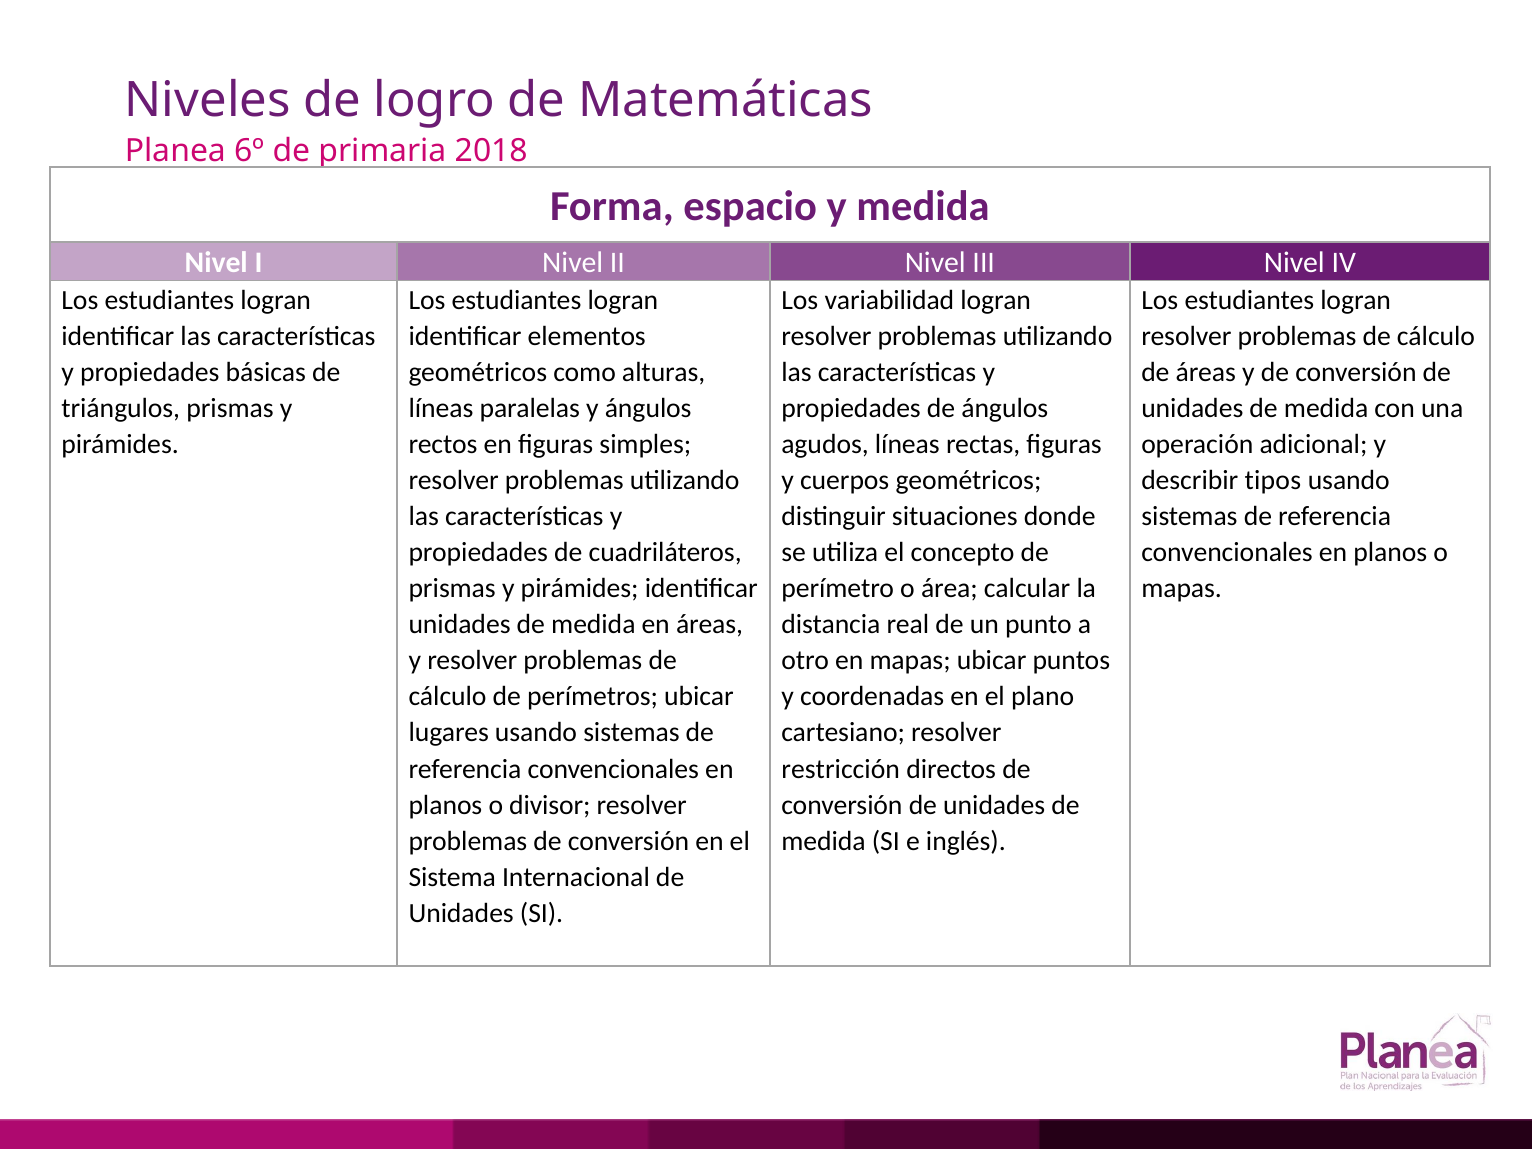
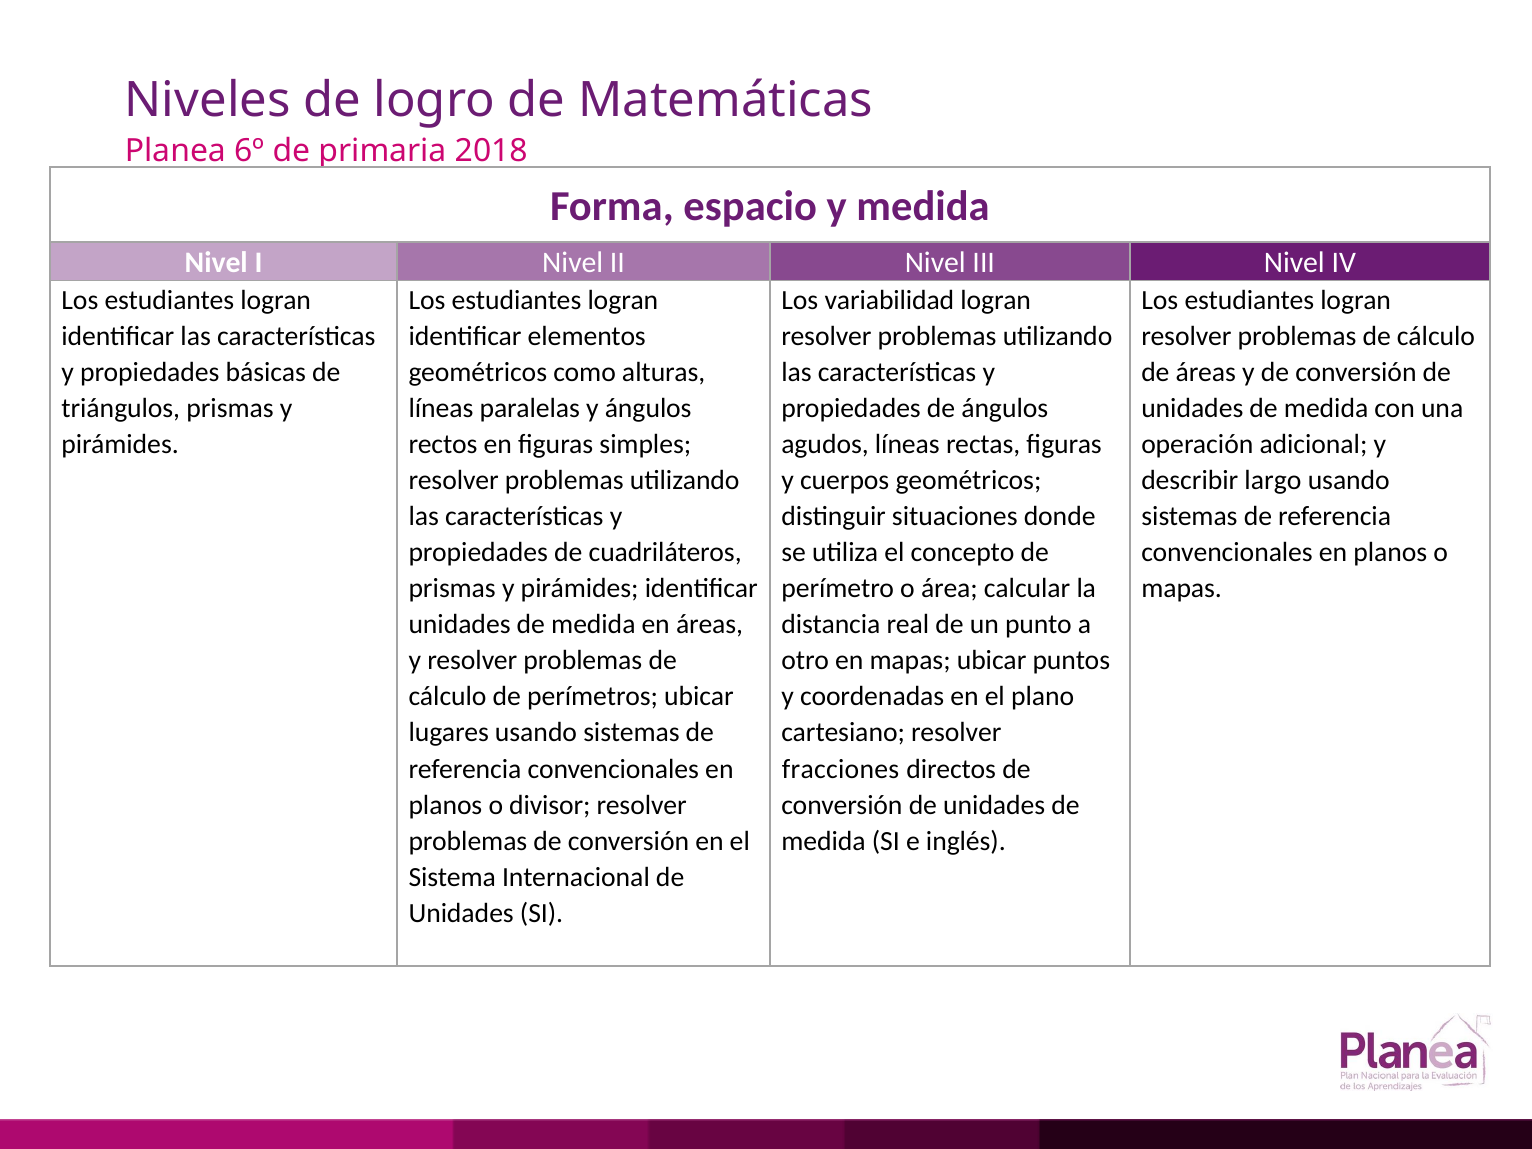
tipos: tipos -> largo (1273, 480)
restricción: restricción -> fracciones (841, 769)
